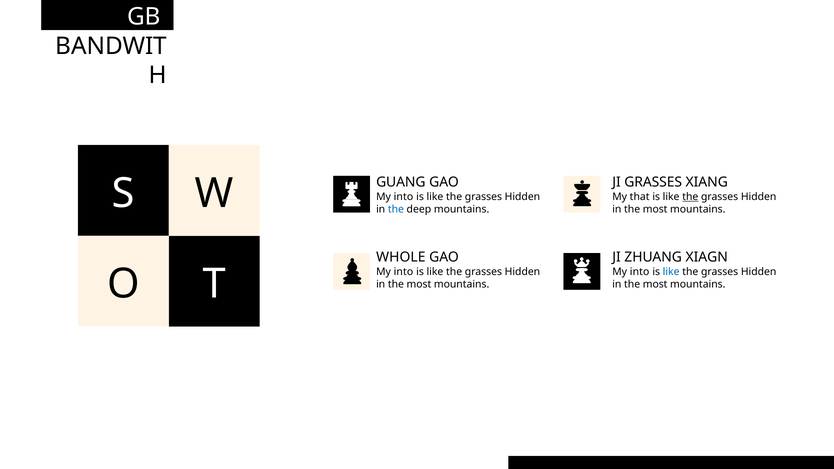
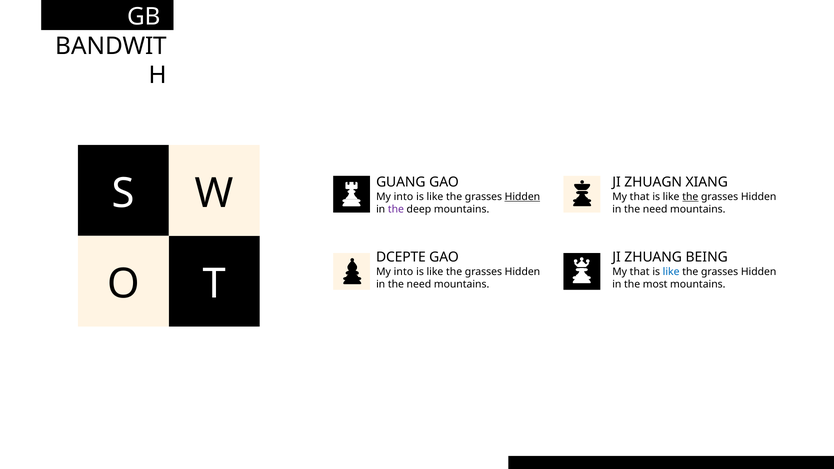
JI GRASSES: GRASSES -> ZHUAGN (653, 182)
Hidden underline: none -> present (522, 197)
the colour: blue -> purple (396, 209)
most: most -> need (655, 209)
WHOLE: WHOLE -> DCEPTE (401, 257)
XIAGN: XIAGN -> BEING (707, 257)
into: into -> that (640, 272)
most: most -> need (419, 284)
